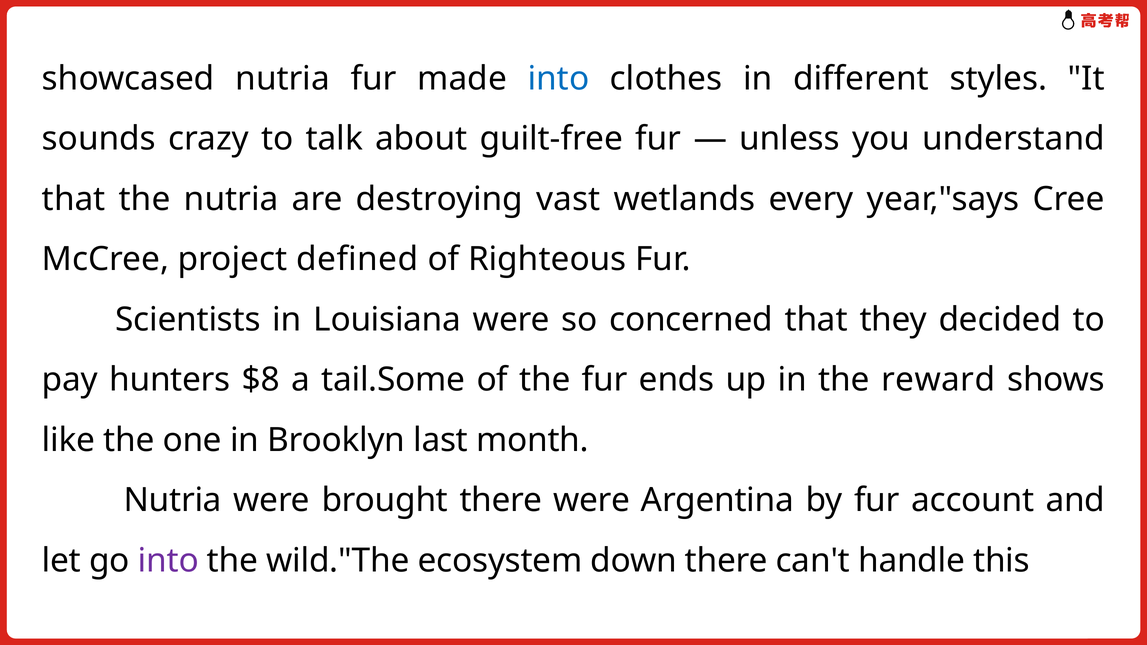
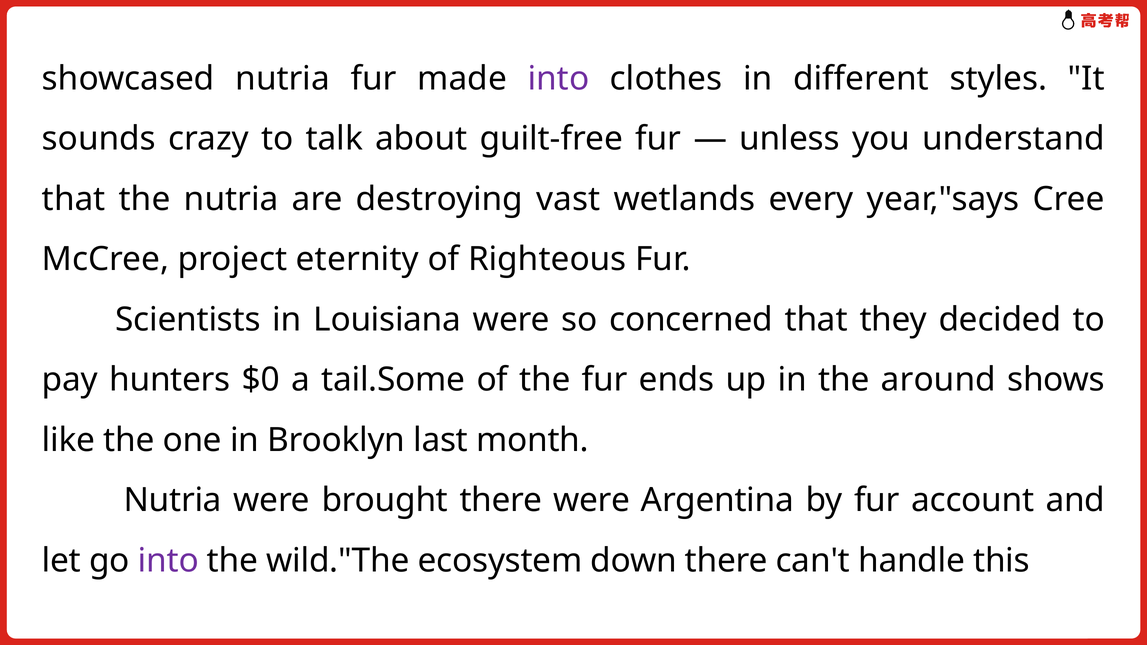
into colour: blue -> purple (558, 79)
defined: defined -> eternity (357, 259)
$8: $8 -> $0 (261, 380)
reward: reward -> around (938, 380)
